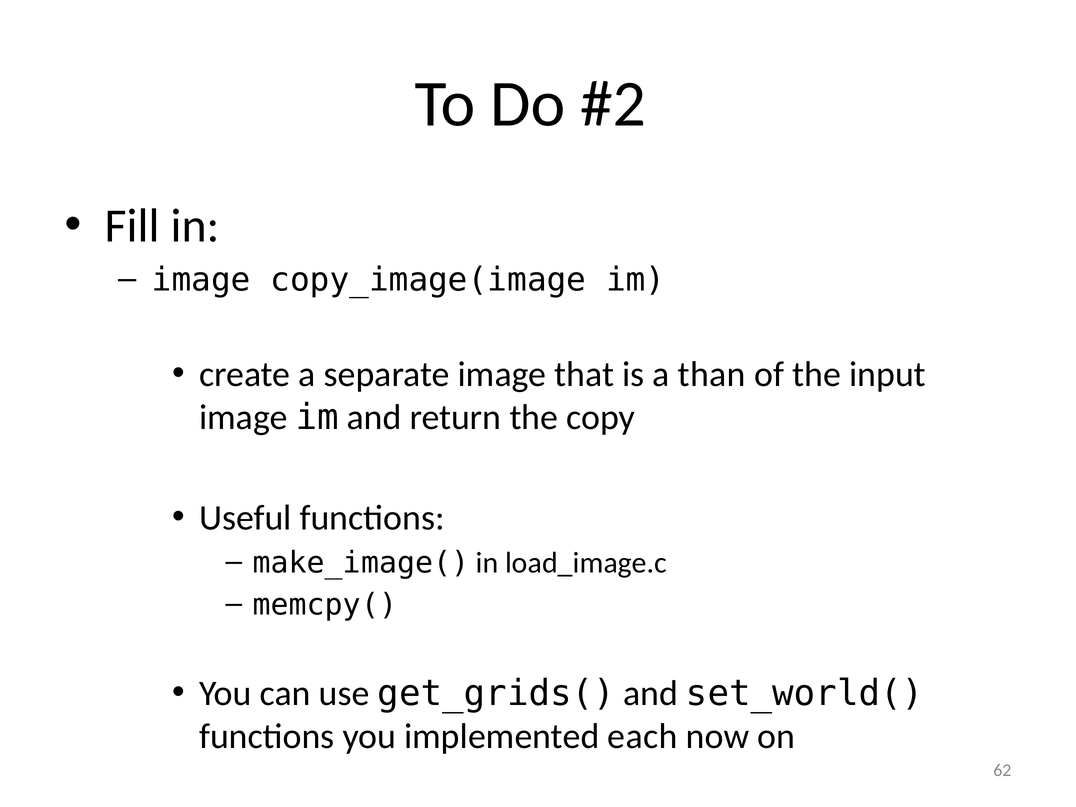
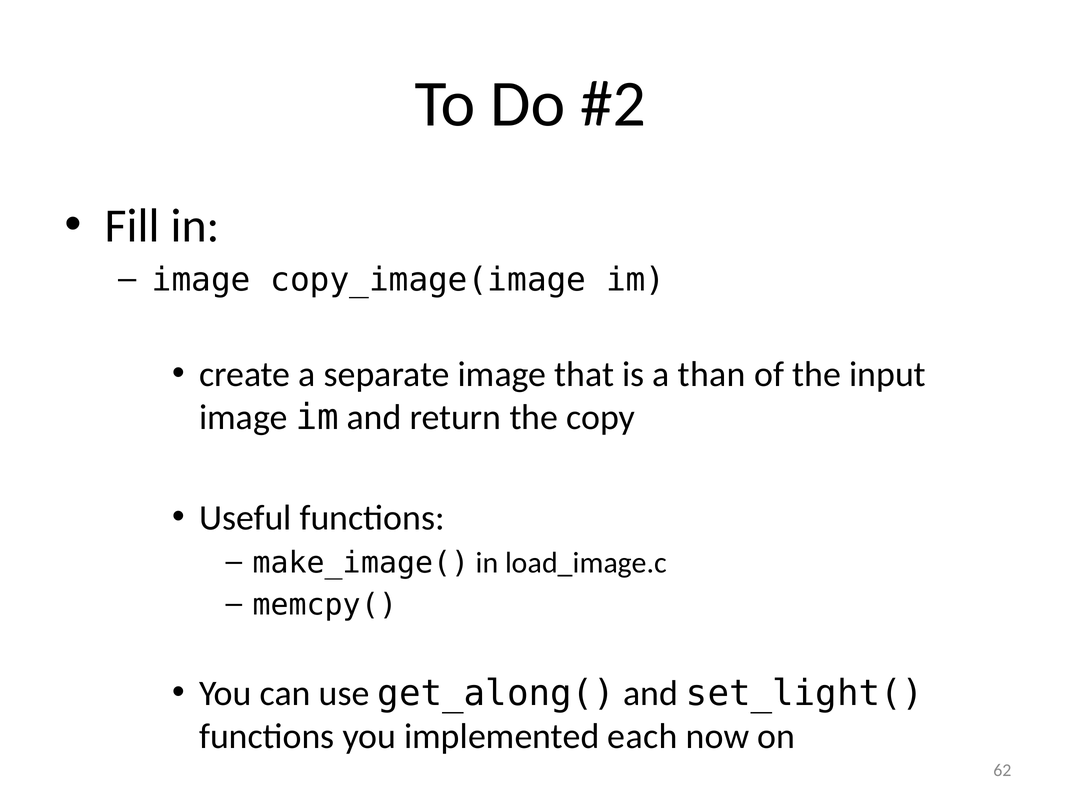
get_grids(: get_grids( -> get_along( (496, 694)
set_world(: set_world( -> set_light( (805, 694)
